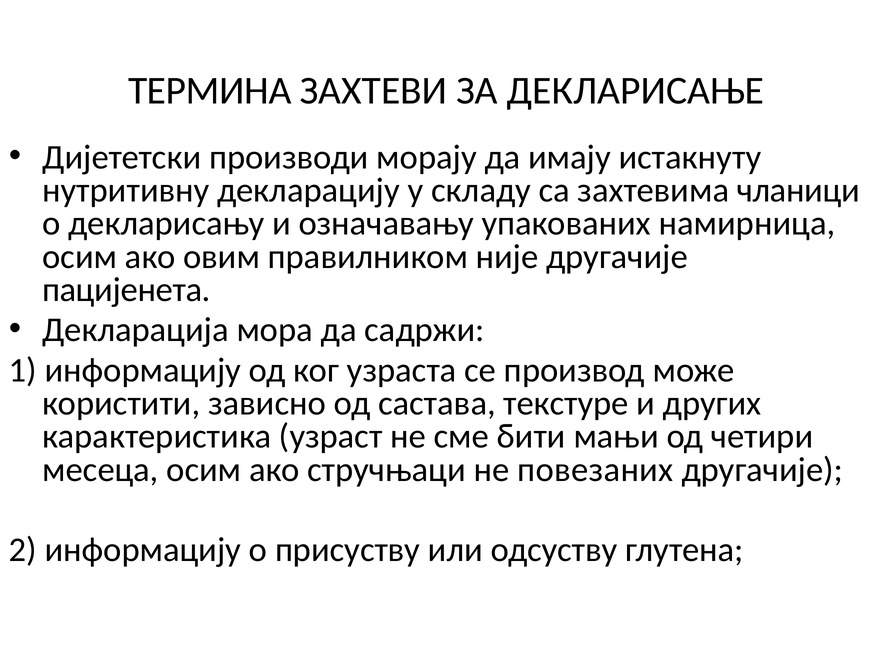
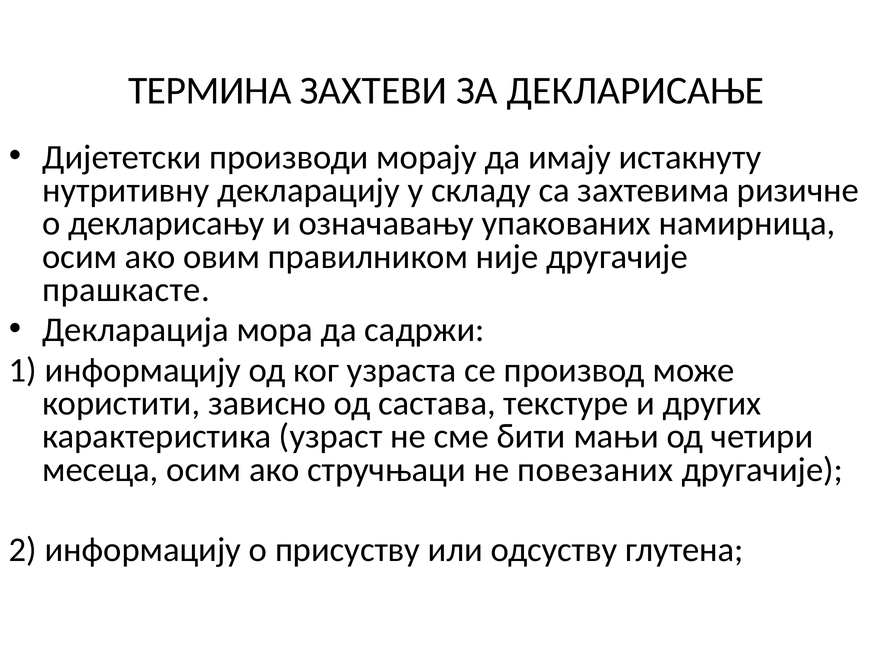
чланици: чланици -> ризичне (798, 190)
пацијенета: пацијенета -> прашкасте (126, 290)
